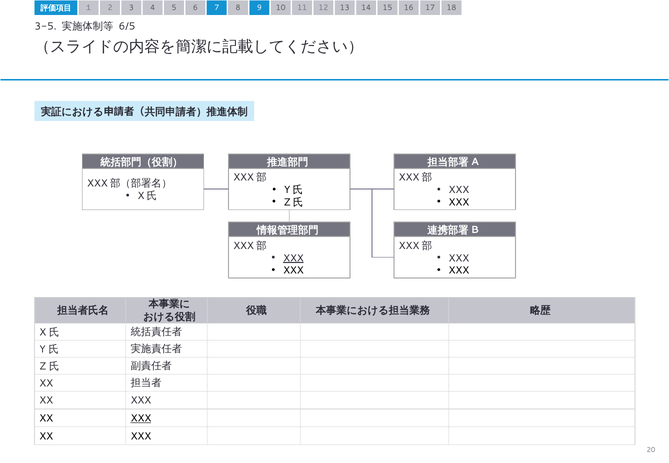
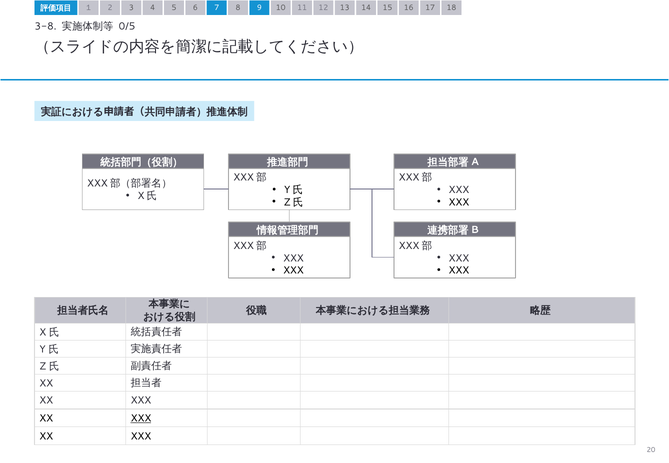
3-5: 3-5 -> 3-8 (46, 26)
6/5: 6/5 -> 0/5 (127, 26)
XXX underline: present -> none (293, 258)
